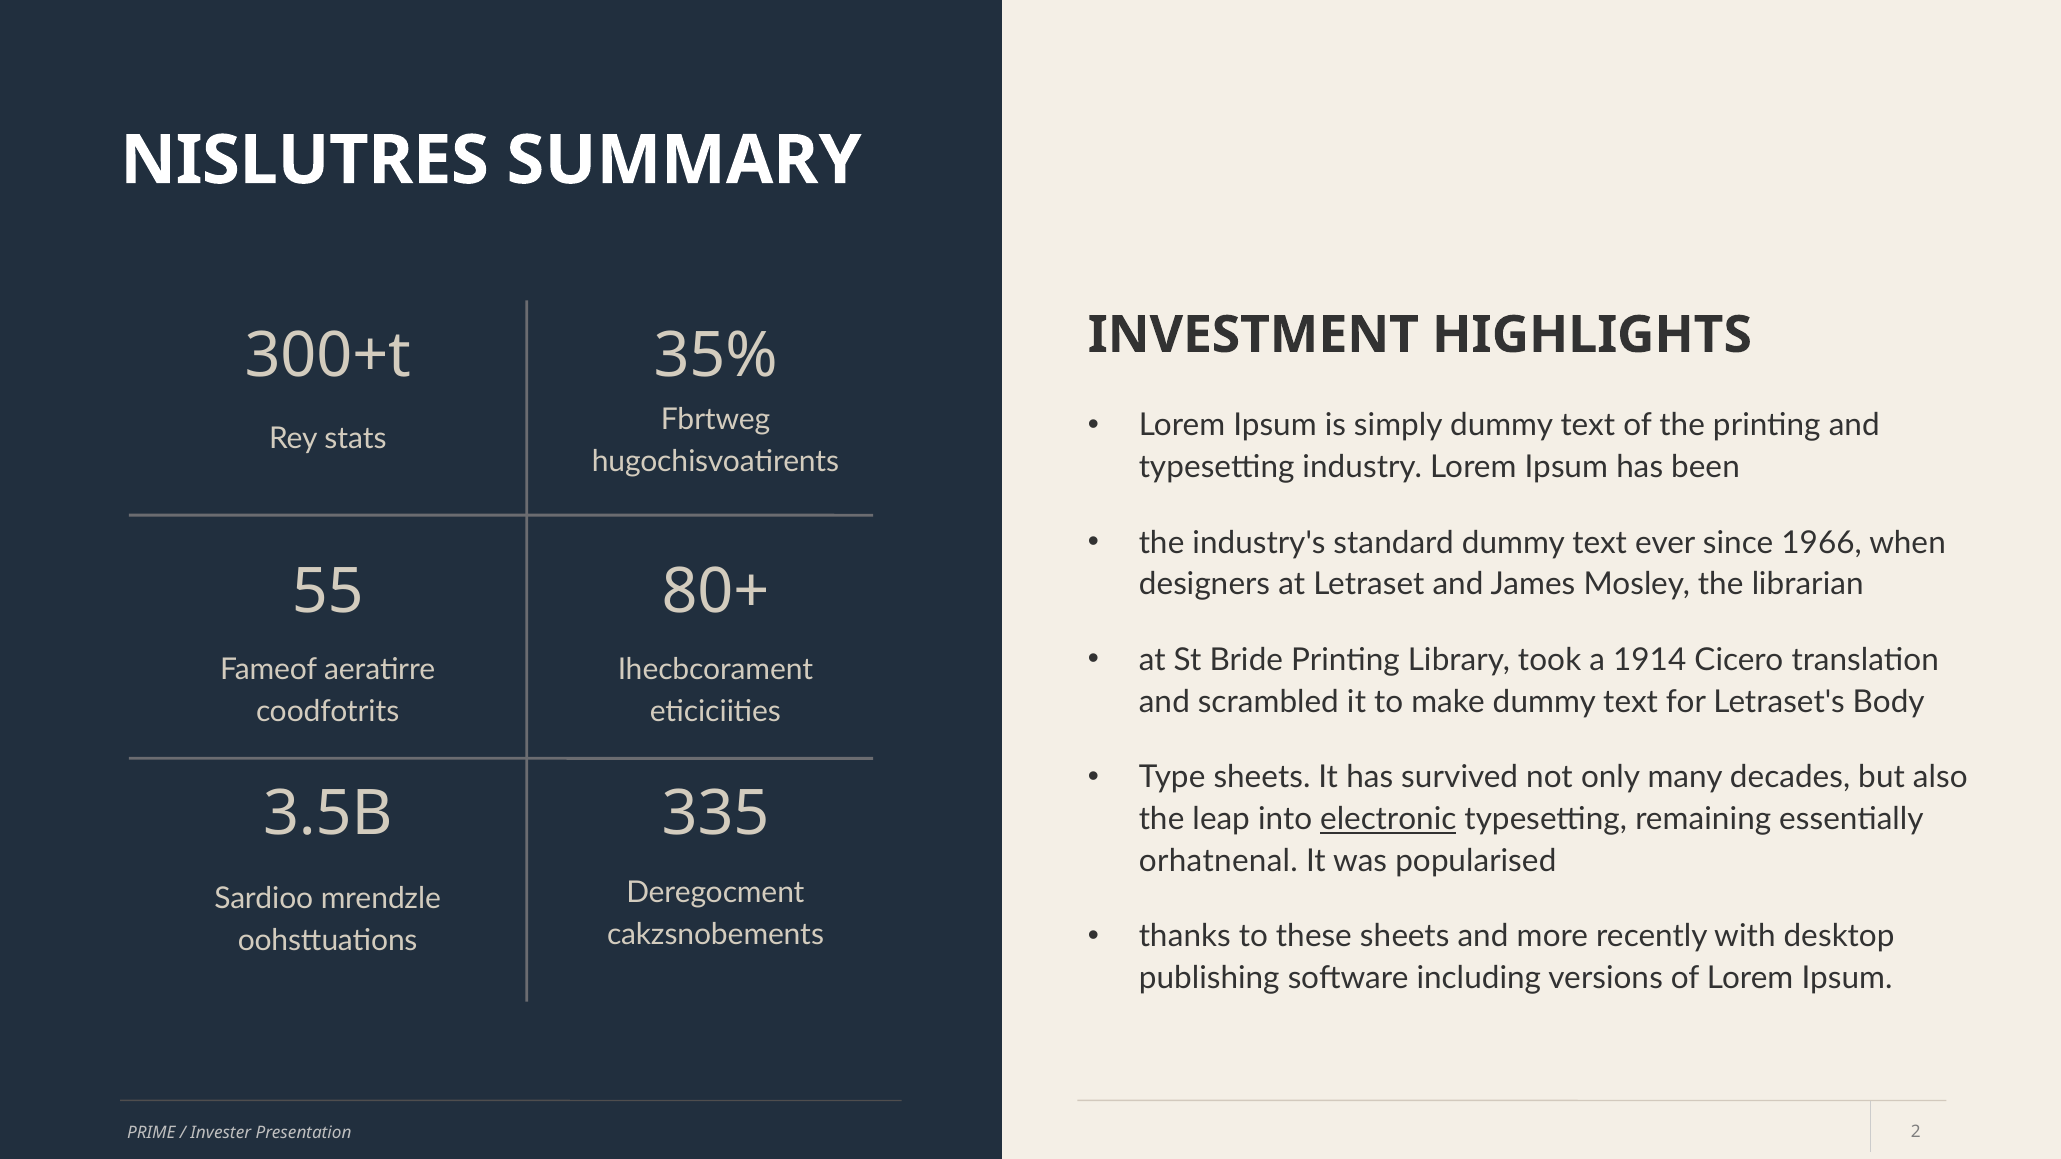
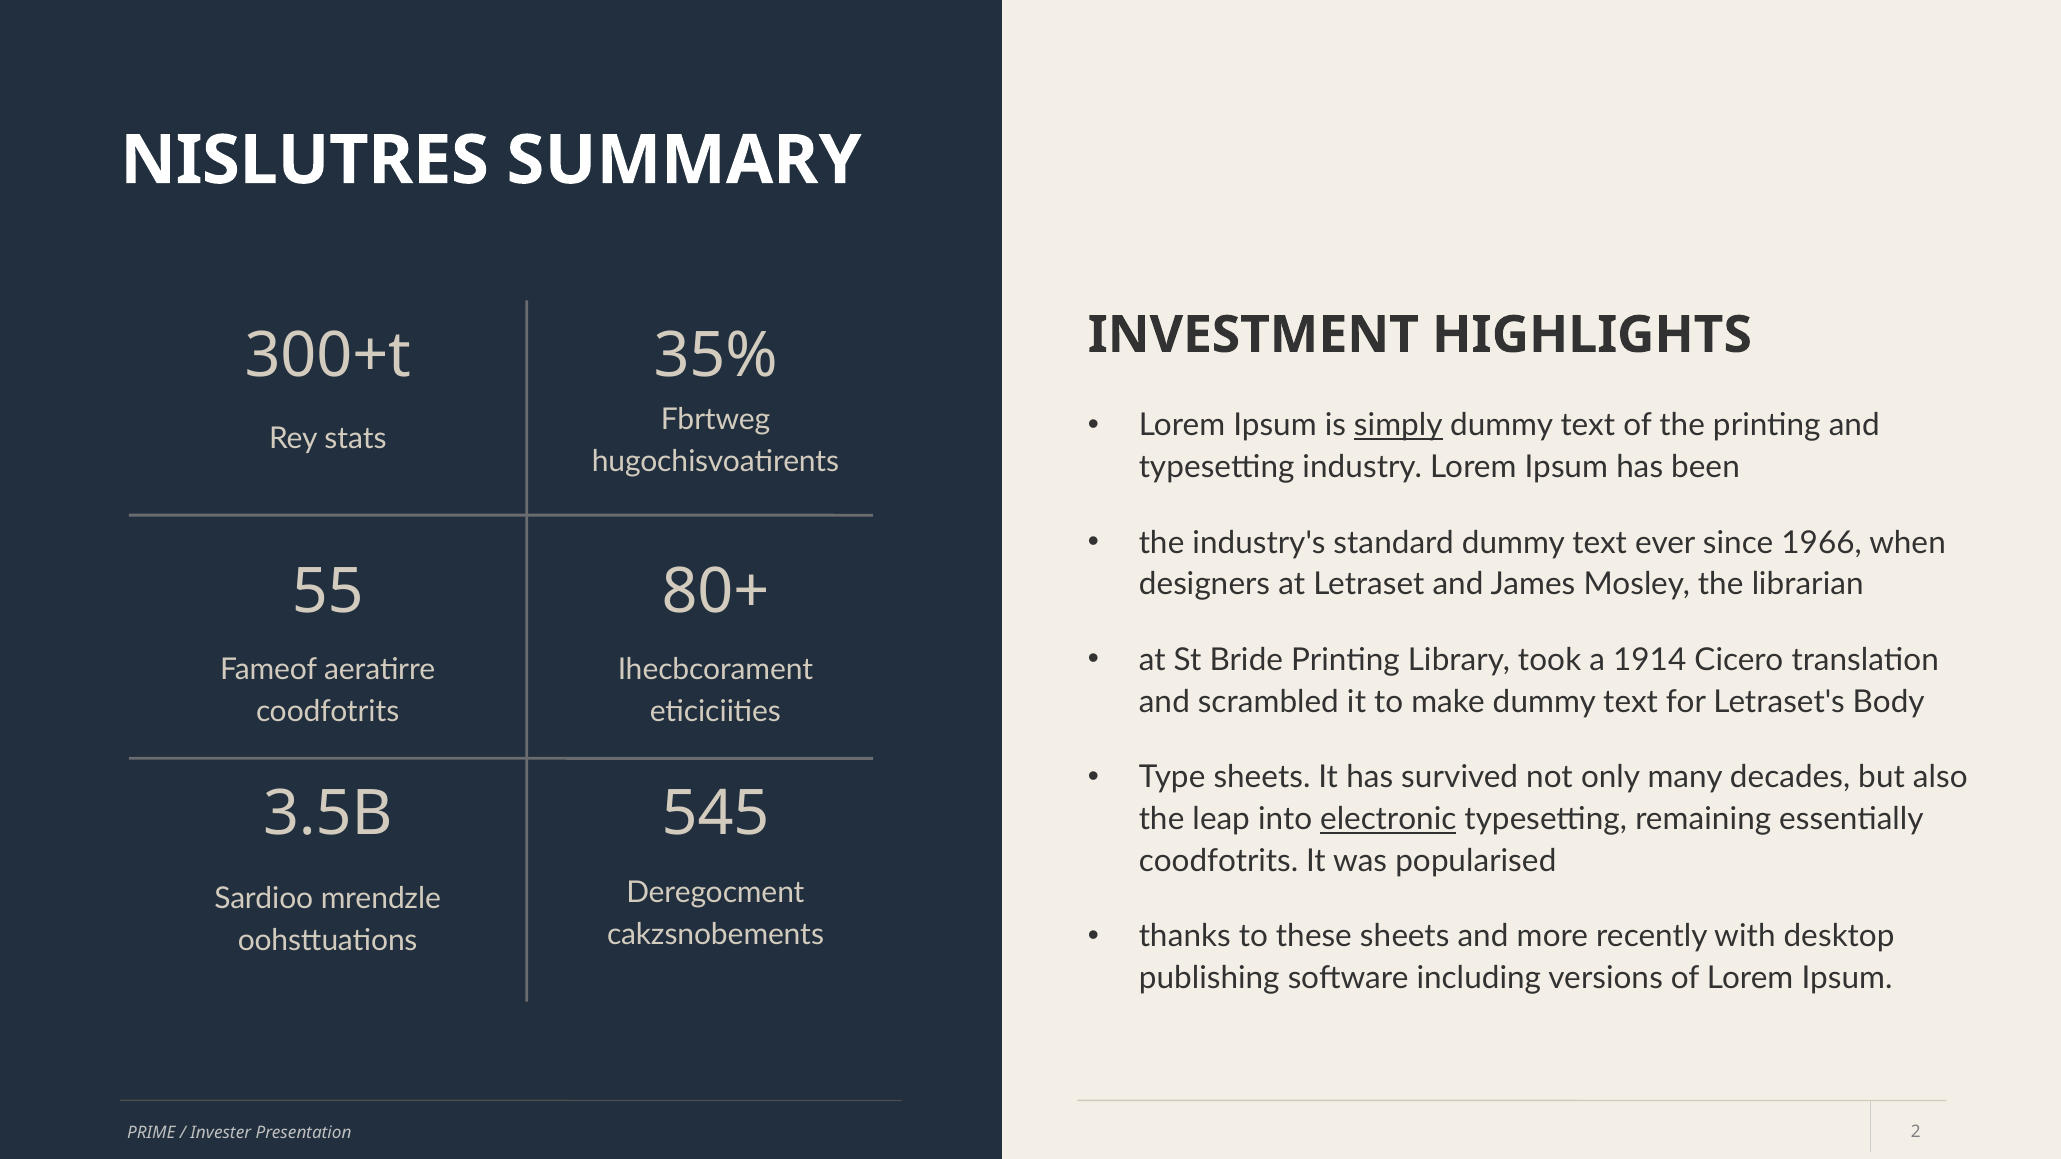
simply underline: none -> present (1398, 426)
335: 335 -> 545 (716, 814)
orhatnenal: orhatnenal -> coodfotrits (1219, 861)
